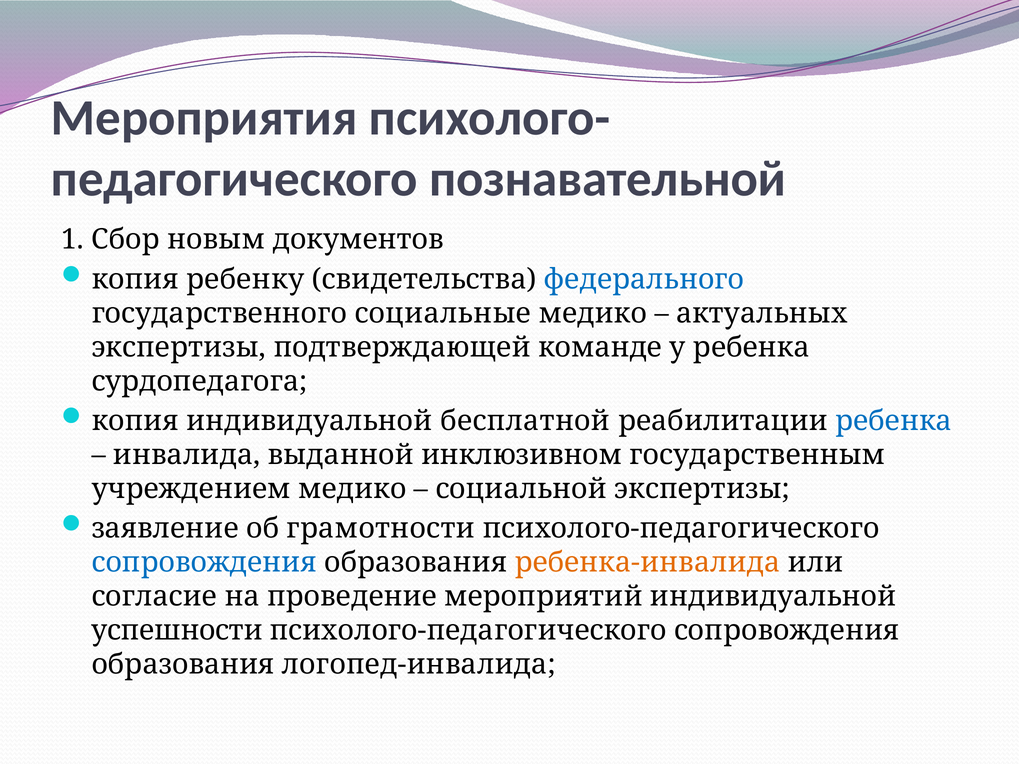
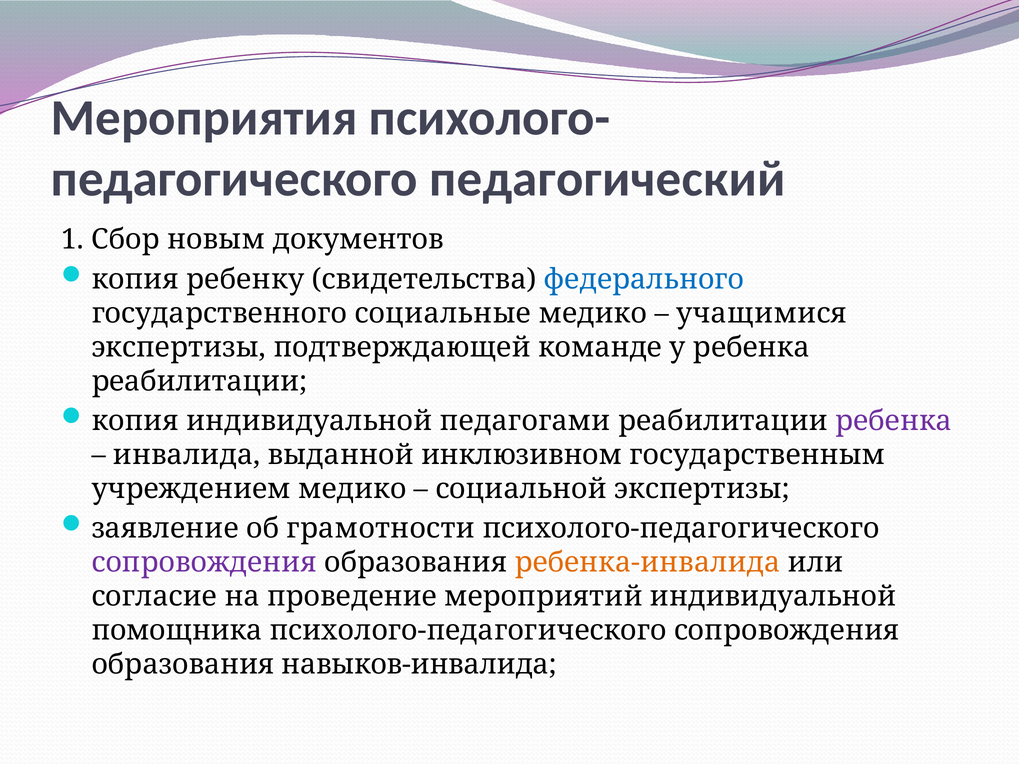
познавательной: познавательной -> педагогический (607, 179)
актуальных: актуальных -> учащимися (762, 313)
сурдопедагога: сурдопедагога -> реабилитации (199, 381)
бесплатной: бесплатной -> педагогами (525, 421)
ребенка colour: blue -> purple (894, 421)
сопровождения colour: blue -> purple (204, 562)
успешности: успешности -> помощника (177, 630)
логопед-инвалида: логопед-инвалида -> навыков-инвалида (419, 664)
